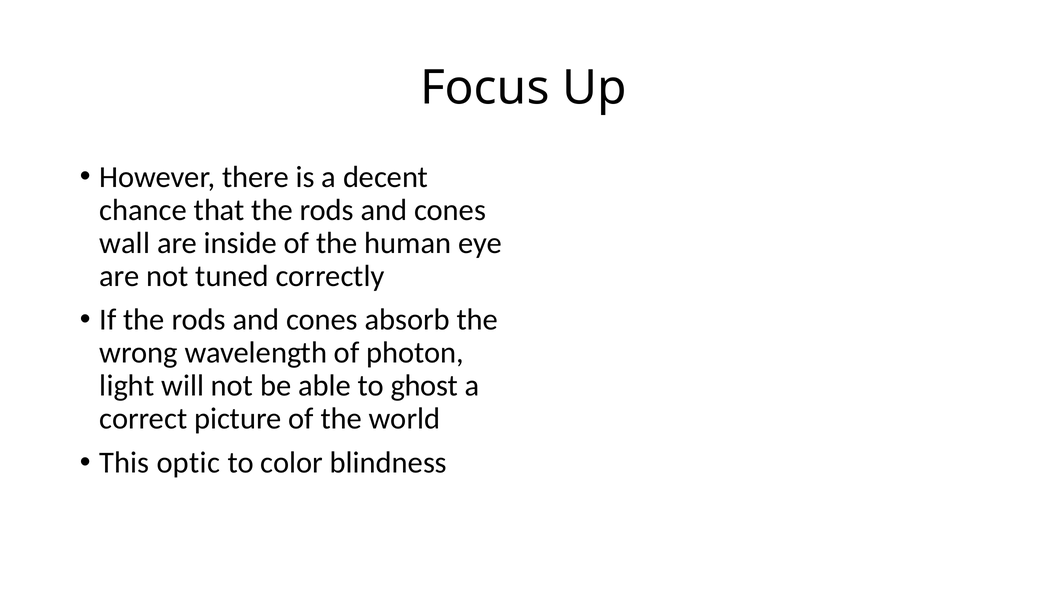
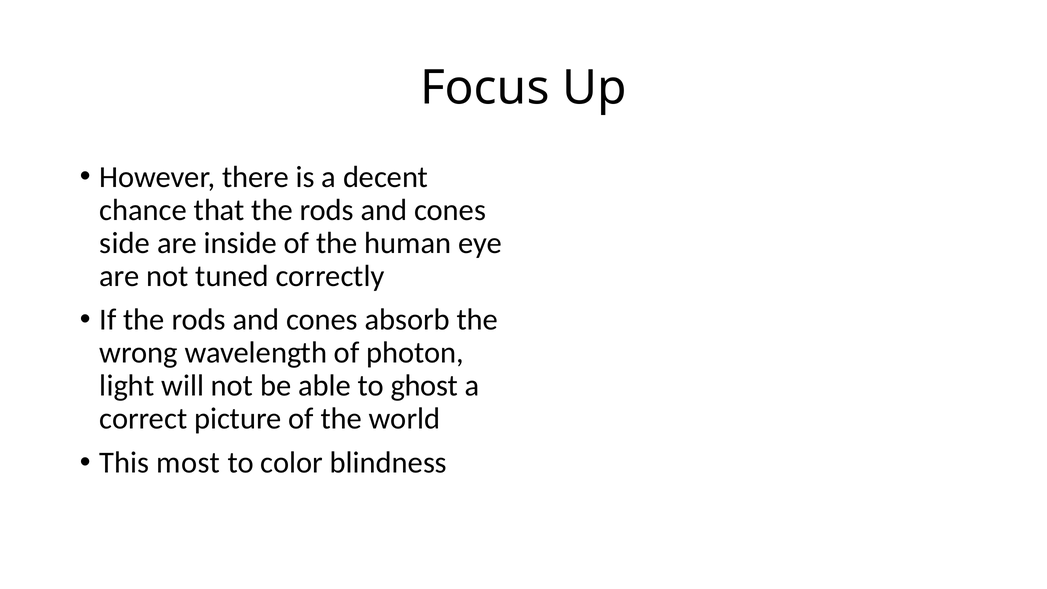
wall: wall -> side (125, 243)
optic: optic -> most (188, 463)
